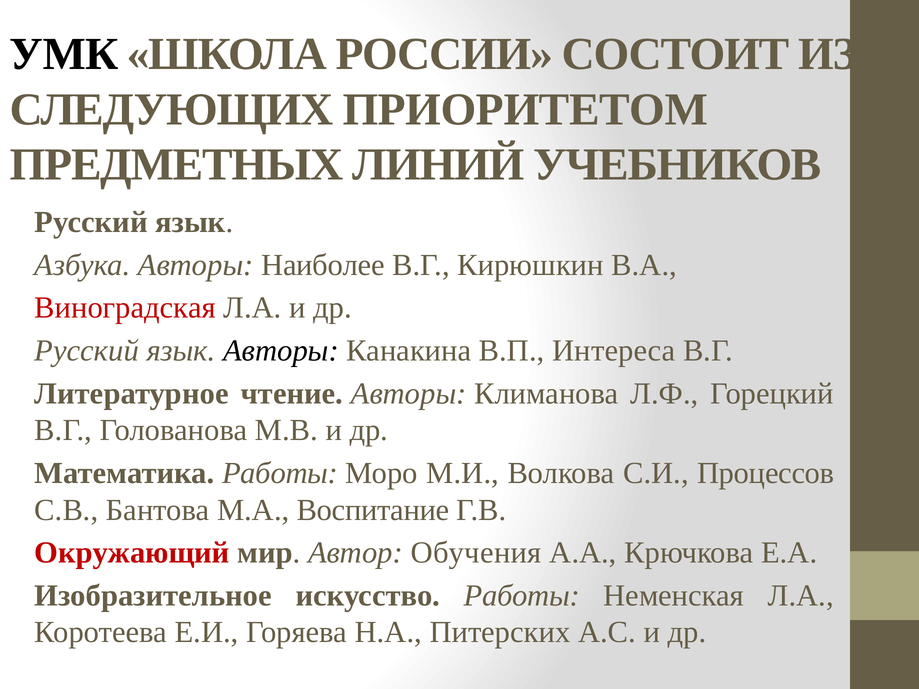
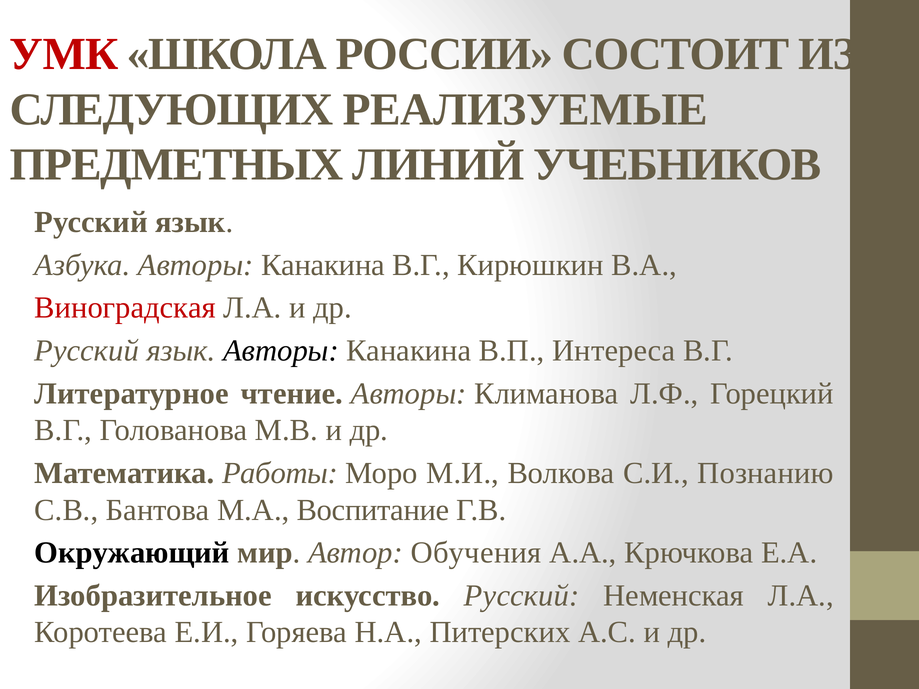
УМК colour: black -> red (64, 54)
ПРИОРИТЕТОМ: ПРИОРИТЕТОМ -> РЕАЛИЗУЕМЫЕ (525, 109)
Азбука Авторы Наиболее: Наиболее -> Канакина (323, 265)
Процессов: Процессов -> Познанию (766, 473)
Окружающий colour: red -> black (132, 553)
искусство Работы: Работы -> Русский (522, 596)
